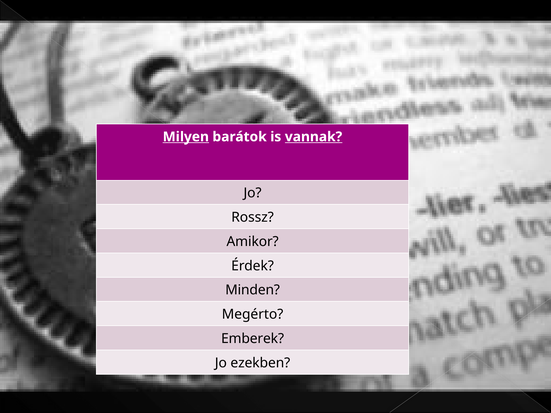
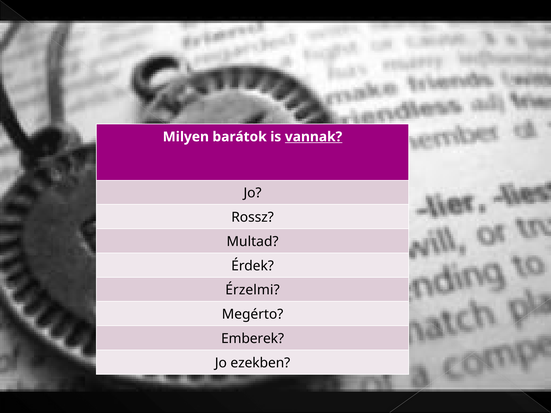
Milyen underline: present -> none (186, 137)
Amikor: Amikor -> Multad (253, 242)
Minden: Minden -> Érzelmi (252, 290)
